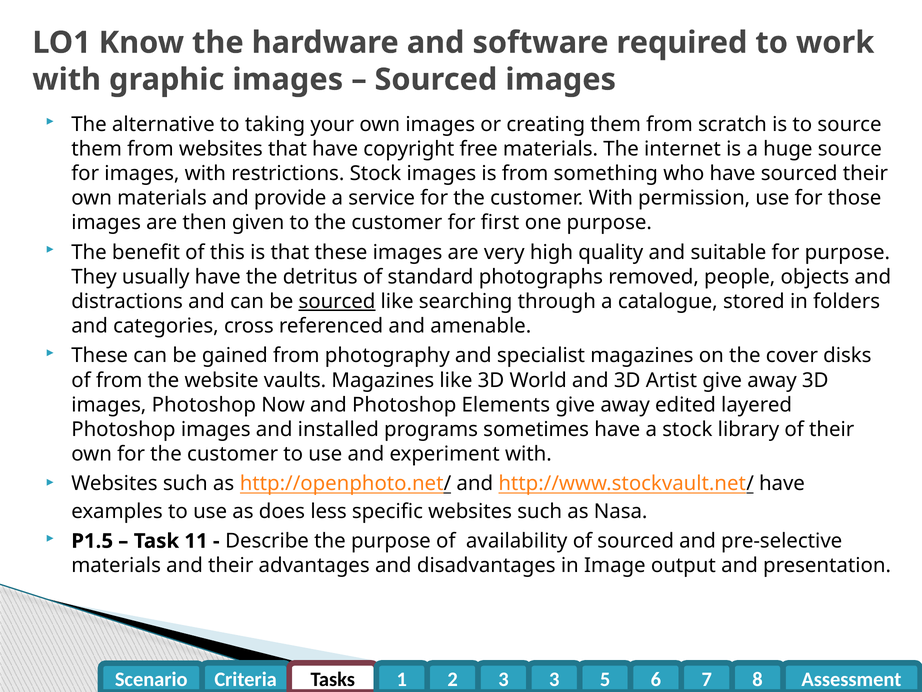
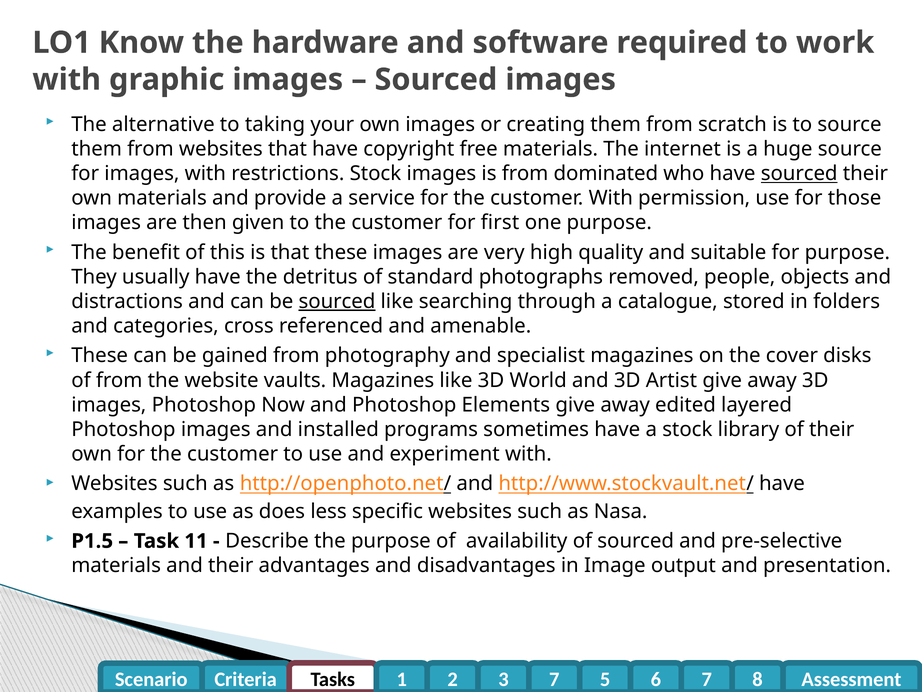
something: something -> dominated (606, 173)
sourced underline: none -> present (799, 173)
3 3: 3 -> 7 (554, 679)
